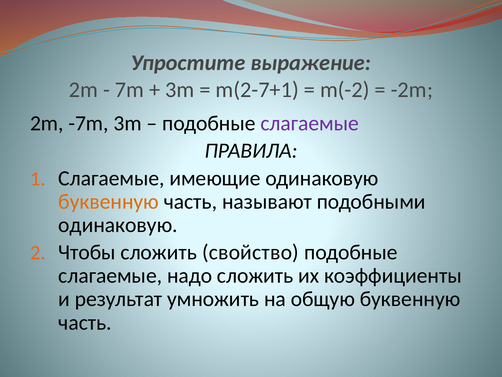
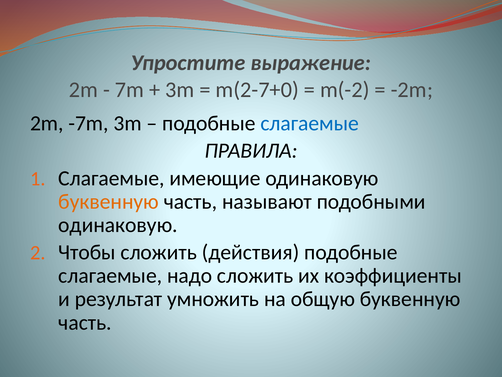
m(2-7+1: m(2-7+1 -> m(2-7+0 (257, 90)
слагаемые colour: purple -> blue (310, 123)
свойство: свойство -> действия (251, 252)
